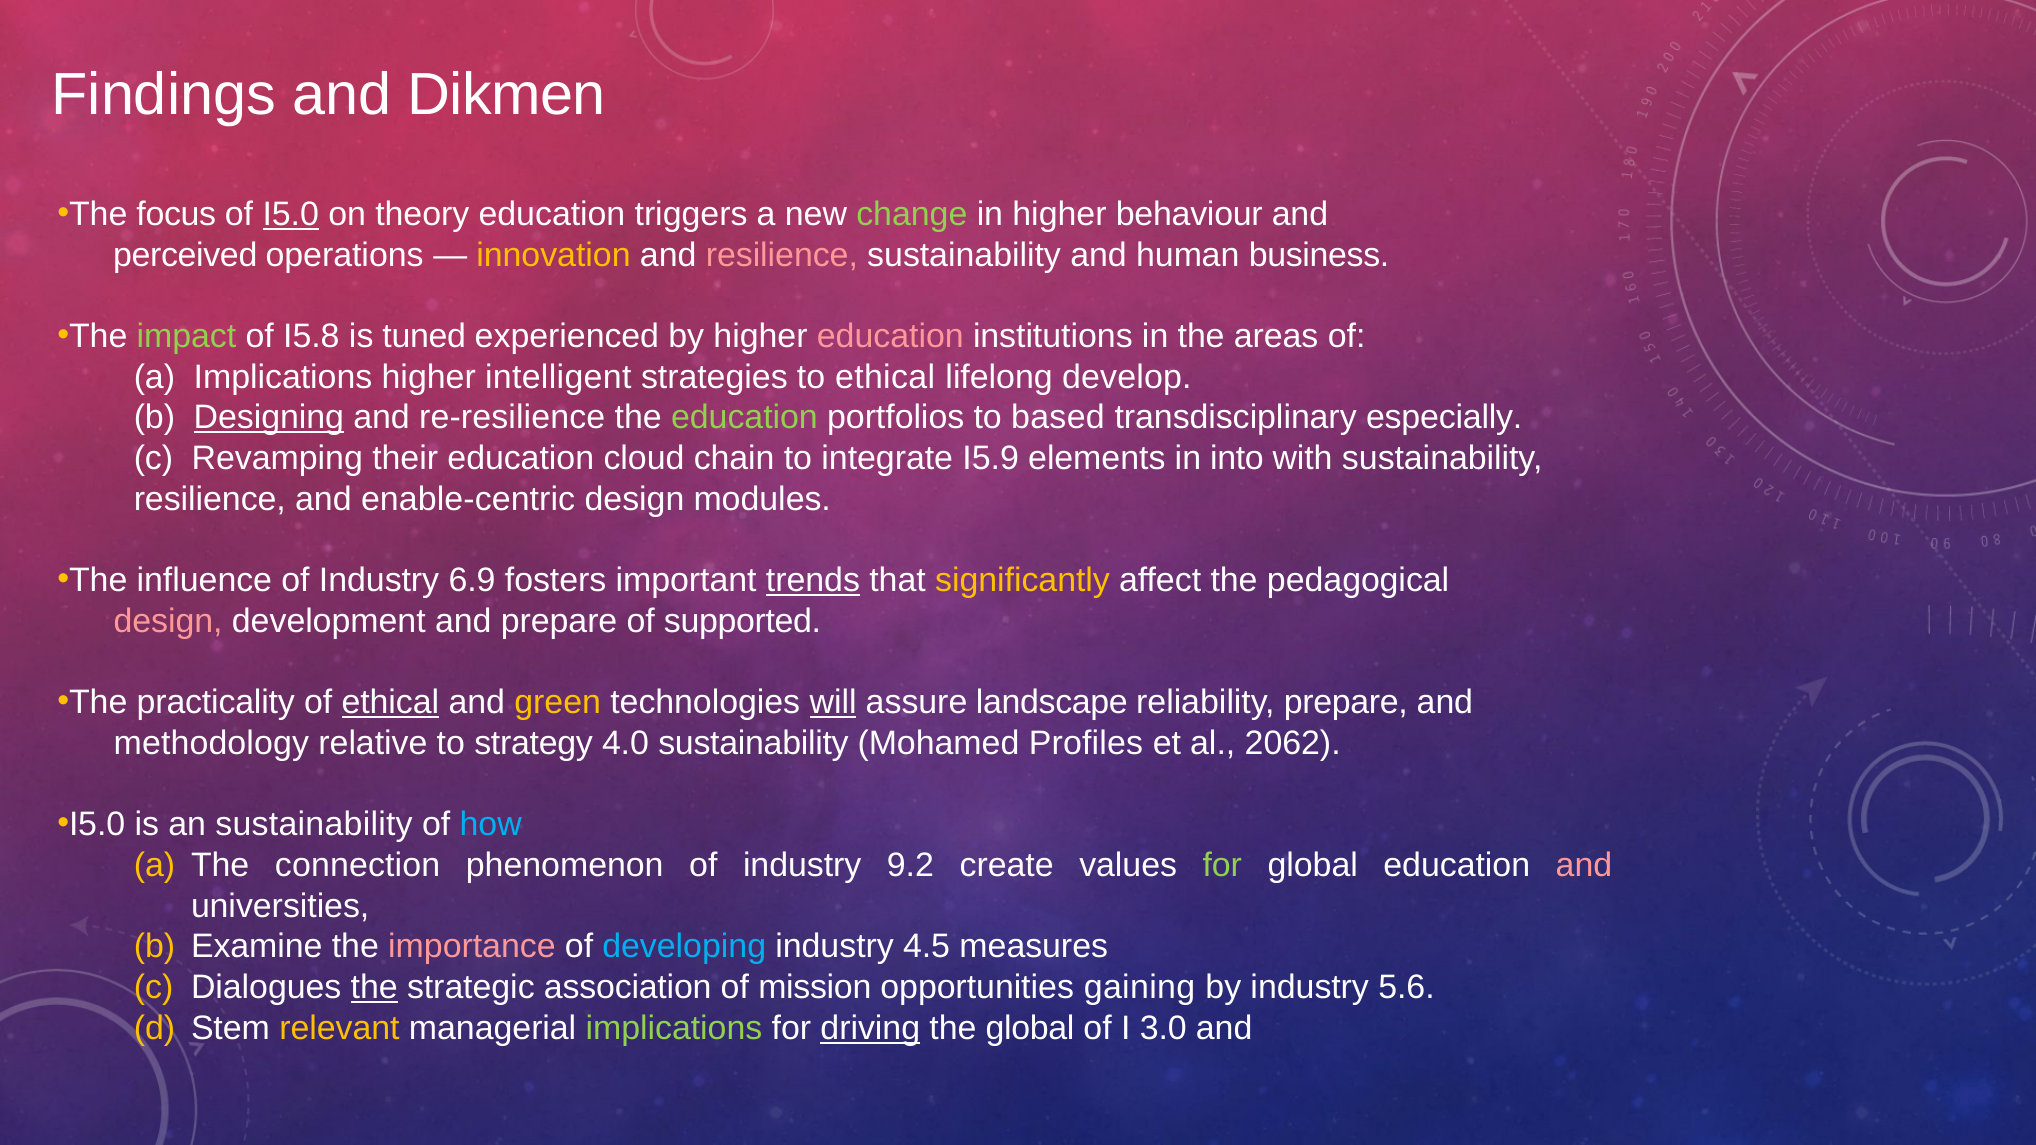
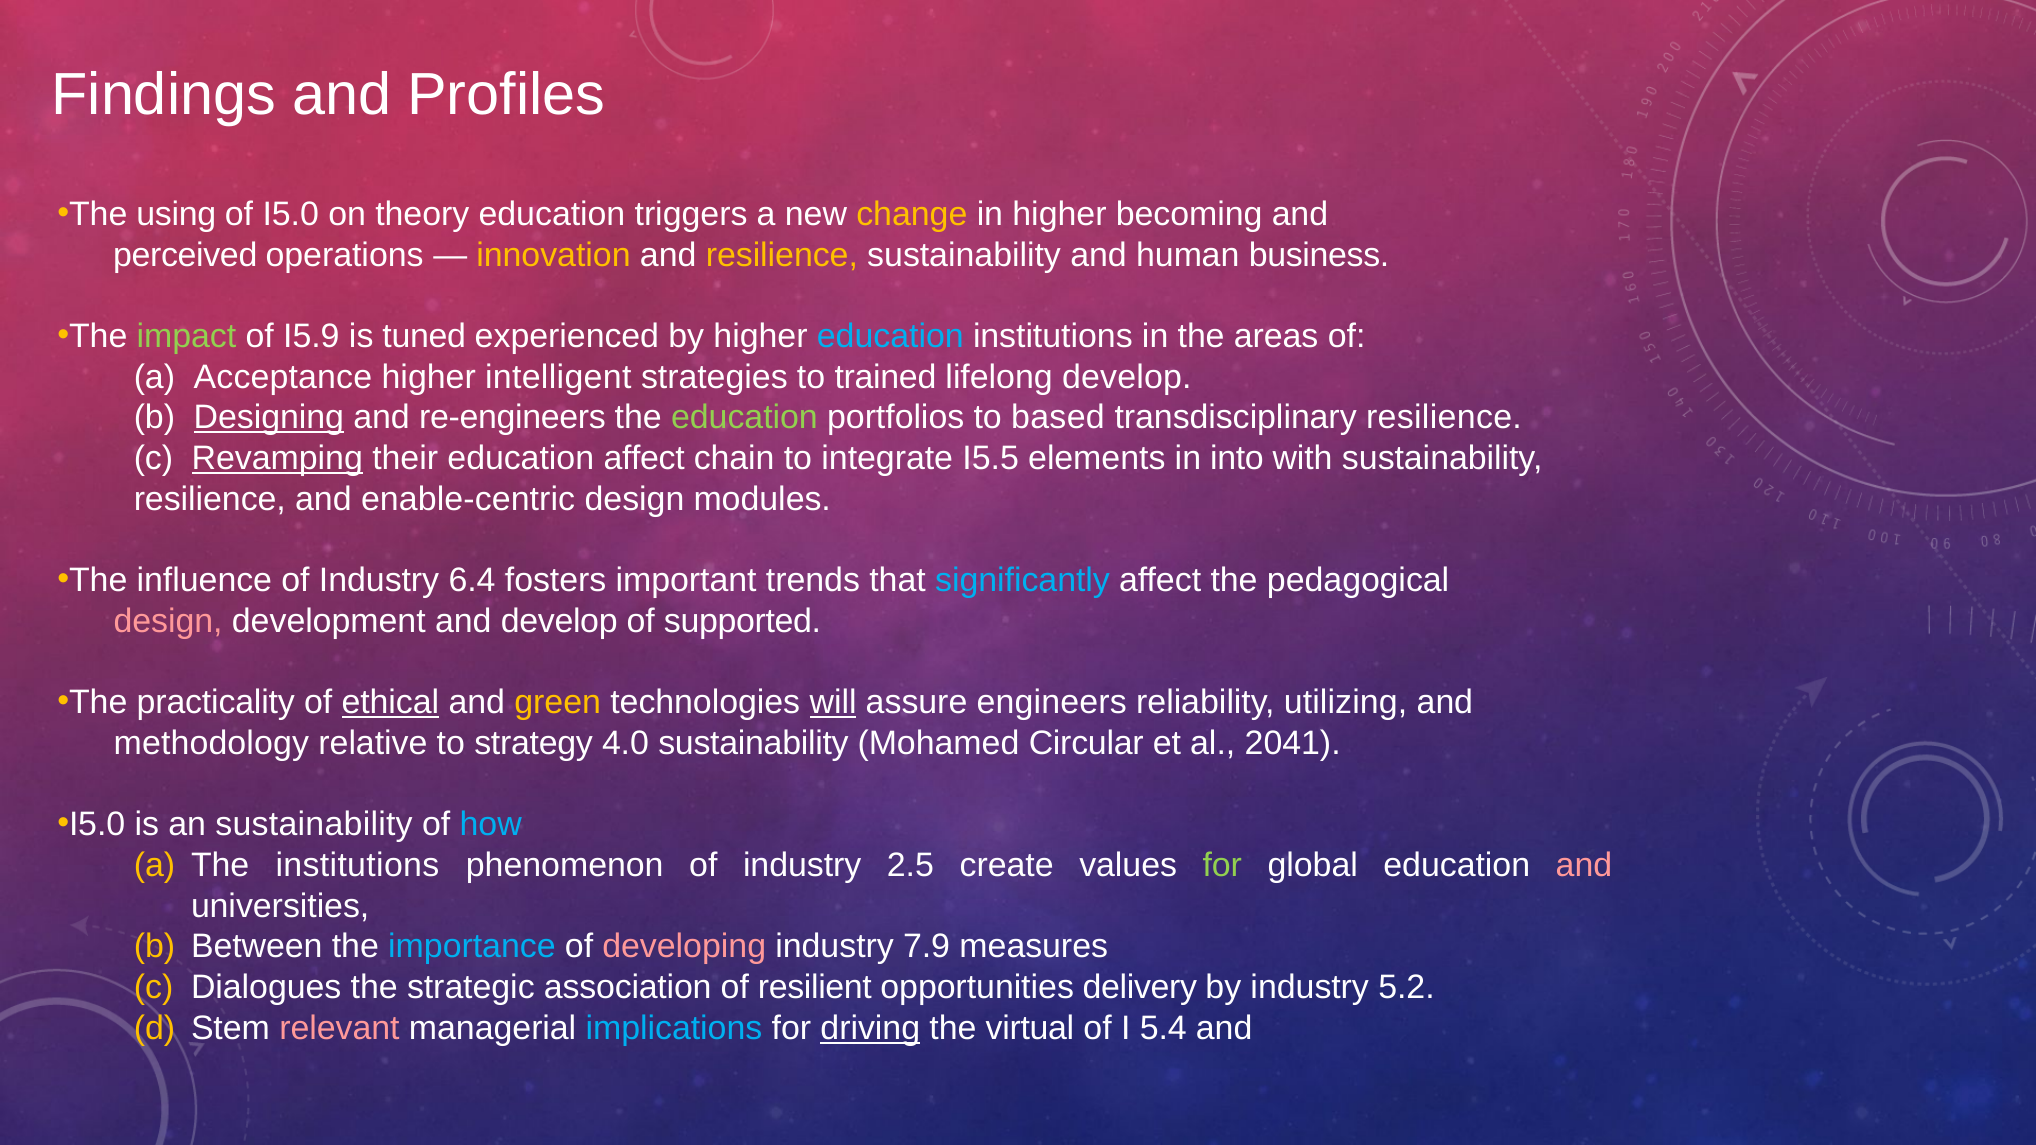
Dikmen: Dikmen -> Profiles (506, 95)
focus: focus -> using (176, 214)
I5.0 underline: present -> none (291, 214)
change colour: light green -> yellow (912, 214)
behaviour: behaviour -> becoming (1189, 214)
resilience colour: pink -> yellow (782, 255)
I5.8: I5.8 -> I5.9 (311, 336)
education colour: pink -> light blue (890, 336)
a Implications: Implications -> Acceptance (283, 377)
to ethical: ethical -> trained (885, 377)
re-resilience: re-resilience -> re-engineers (512, 418)
transdisciplinary especially: especially -> resilience (1444, 418)
Revamping underline: none -> present (277, 459)
education cloud: cloud -> affect (644, 459)
I5.9: I5.9 -> I5.5 (991, 459)
6.9: 6.9 -> 6.4 (472, 581)
trends underline: present -> none (813, 581)
significantly colour: yellow -> light blue (1023, 581)
and prepare: prepare -> develop (559, 621)
landscape: landscape -> engineers (1052, 703)
reliability prepare: prepare -> utilizing (1346, 703)
Profiles: Profiles -> Circular (1086, 743)
2062: 2062 -> 2041 (1293, 743)
The connection: connection -> institutions (357, 866)
9.2: 9.2 -> 2.5 (910, 866)
Examine: Examine -> Between (257, 947)
importance colour: pink -> light blue (472, 947)
developing colour: light blue -> pink (684, 947)
4.5: 4.5 -> 7.9 (927, 947)
the underline: present -> none (374, 988)
mission: mission -> resilient (815, 988)
gaining: gaining -> delivery (1140, 988)
5.6: 5.6 -> 5.2 (1406, 988)
relevant colour: yellow -> pink (339, 1028)
implications colour: light green -> light blue (674, 1028)
the global: global -> virtual (1030, 1028)
3.0: 3.0 -> 5.4 (1163, 1028)
